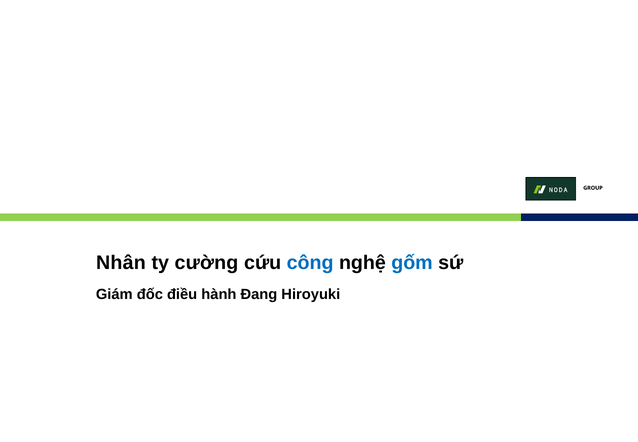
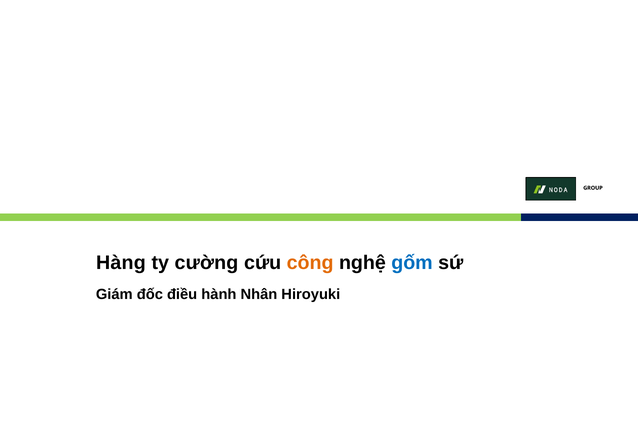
Nhân: Nhân -> Hàng (121, 262)
công colour: blue -> orange (310, 262)
Đang: Đang -> Nhân (259, 294)
